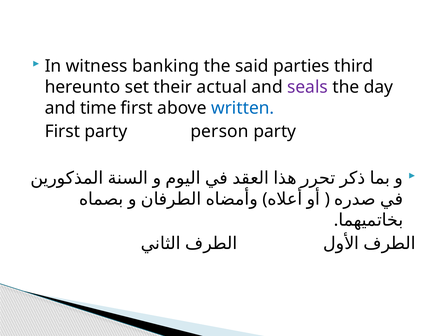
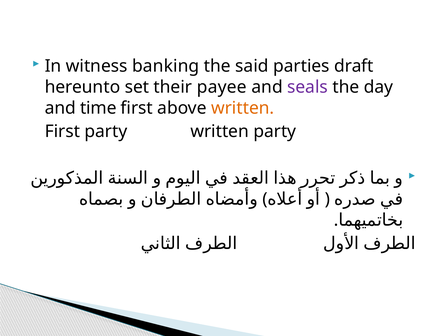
third: third -> draft (354, 66)
actual: actual -> payee (222, 87)
written colour: blue -> orange (243, 108)
party person: person -> written (220, 131)
